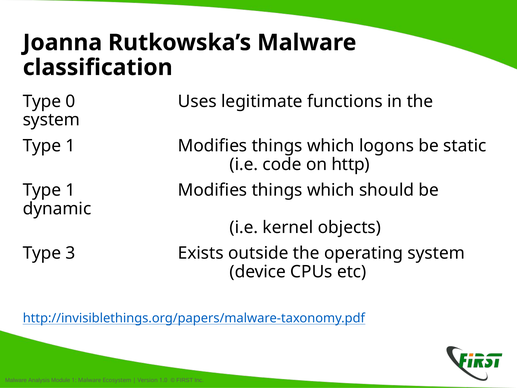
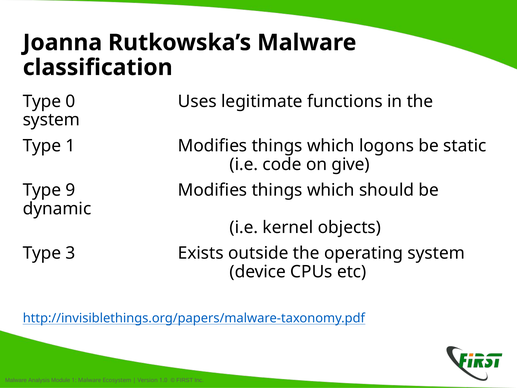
http: http -> give (351, 164)
1: 1 -> 9 (71, 190)
